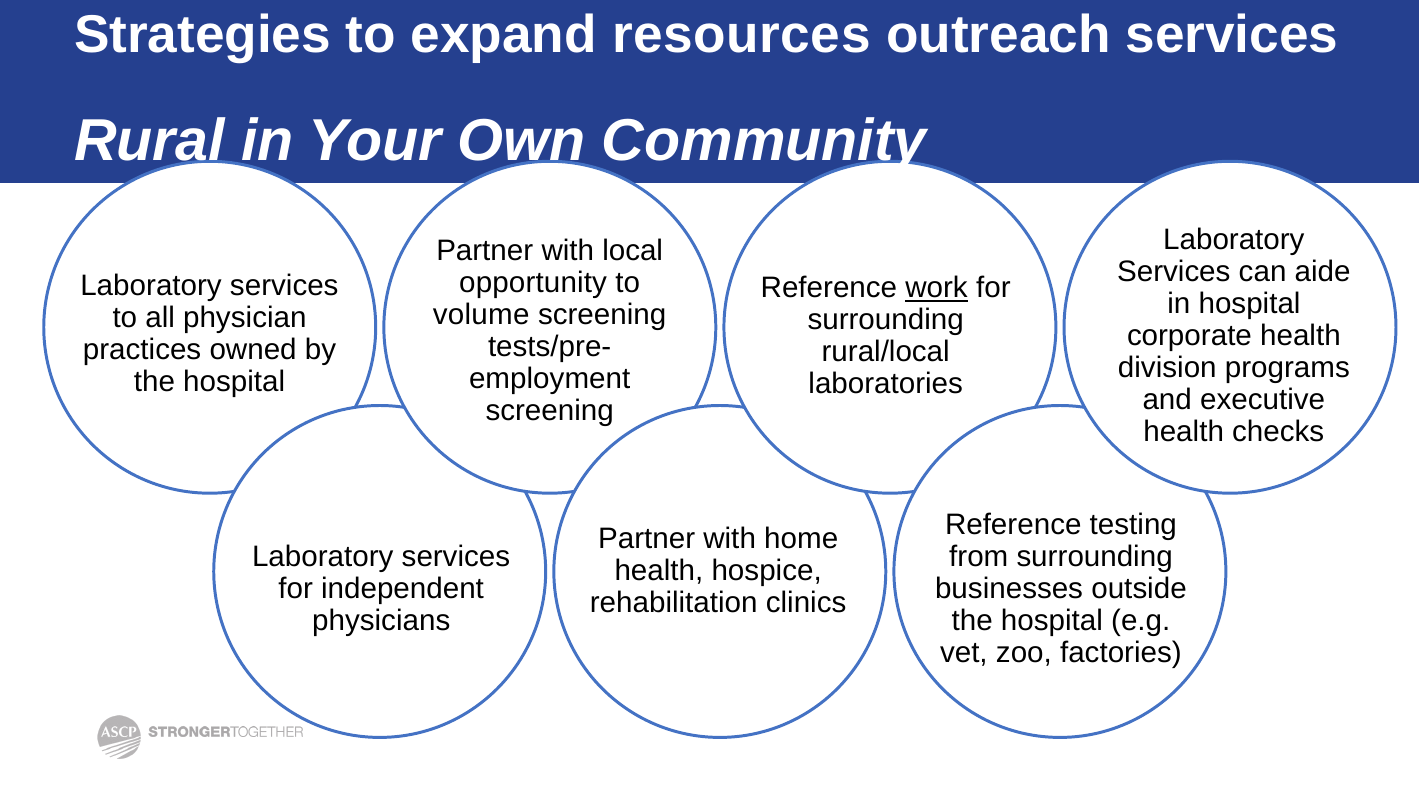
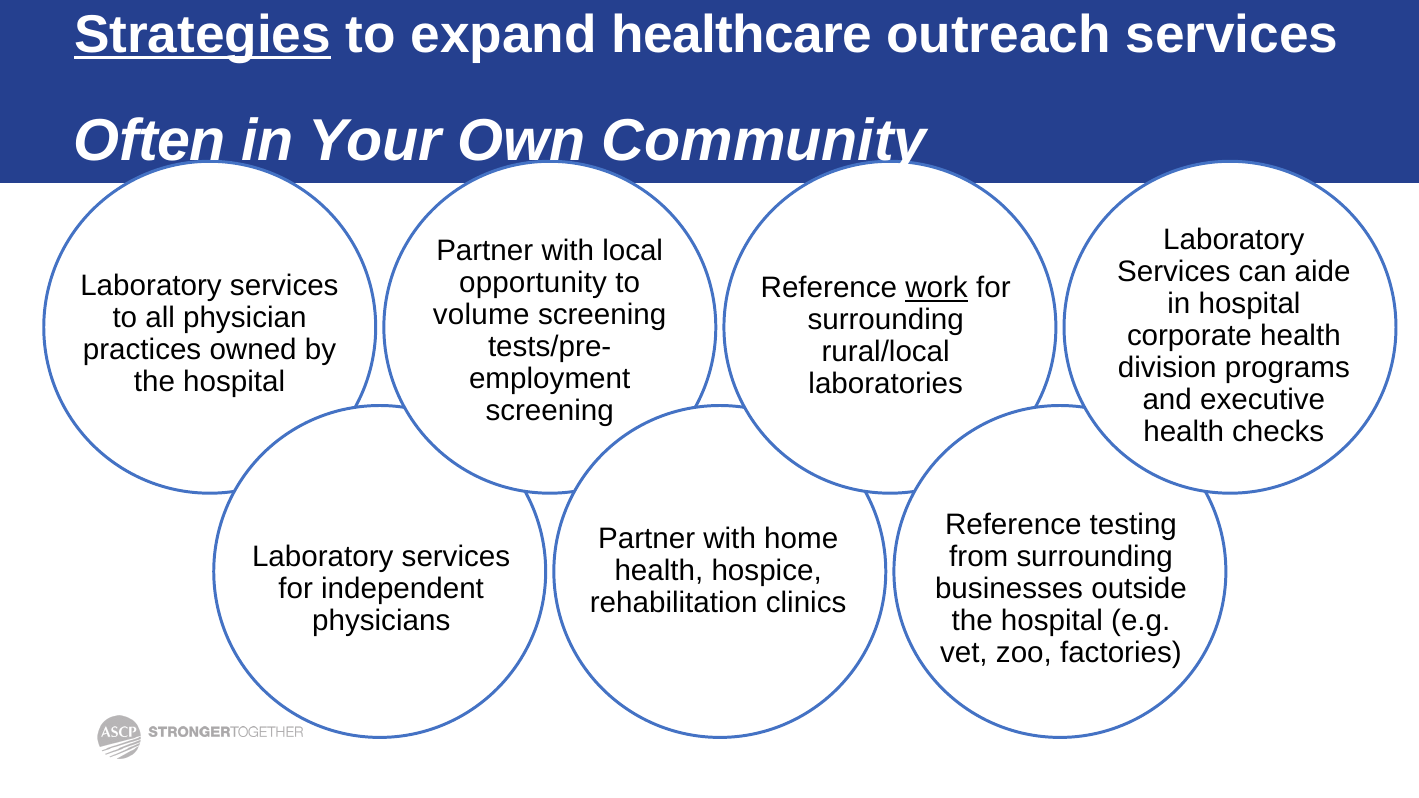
Strategies underline: none -> present (203, 35)
resources: resources -> healthcare (742, 35)
Rural: Rural -> Often (150, 141)
